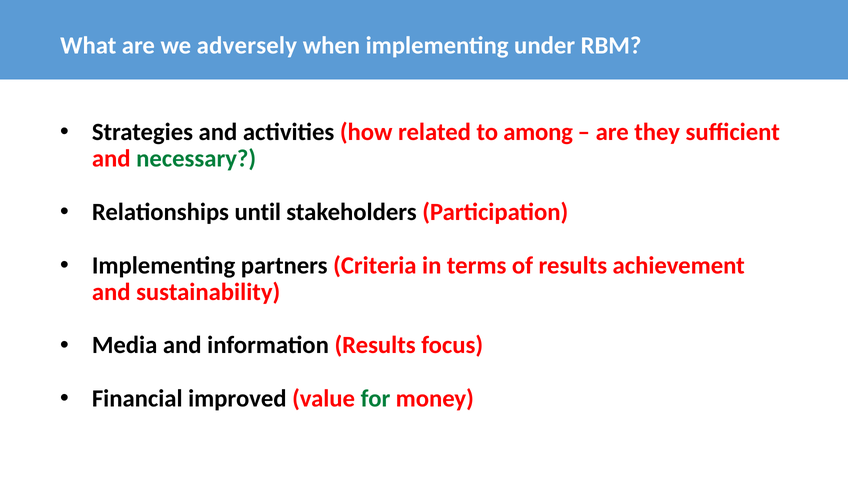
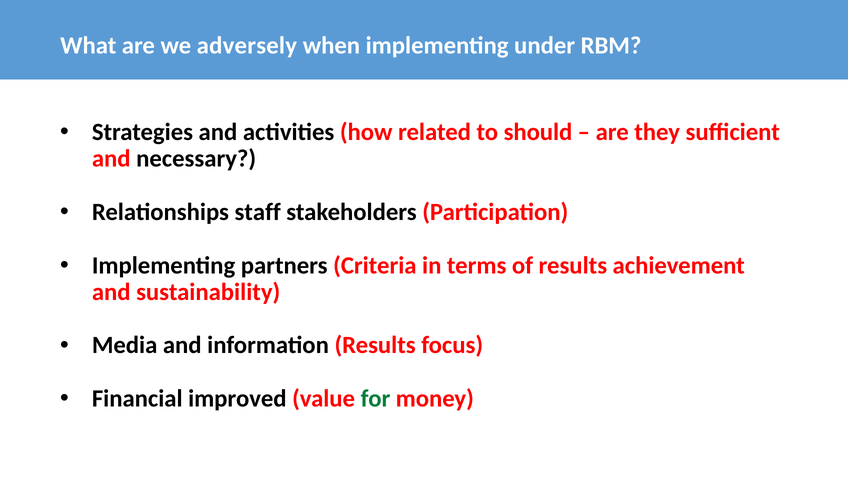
among: among -> should (538, 132)
necessary colour: green -> black (196, 159)
until: until -> staff (258, 212)
